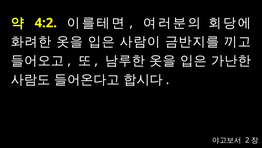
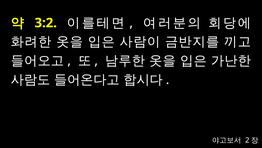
4:2: 4:2 -> 3:2 (46, 23)
